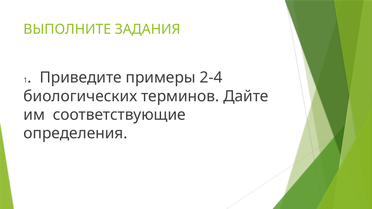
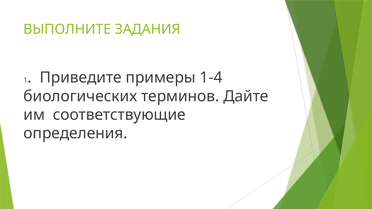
2-4: 2-4 -> 1-4 (211, 78)
